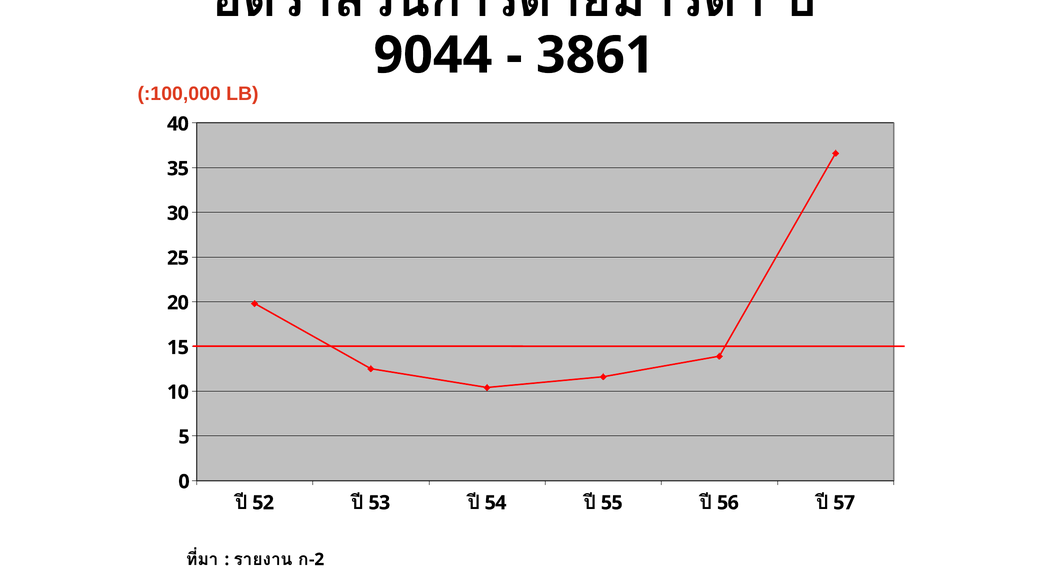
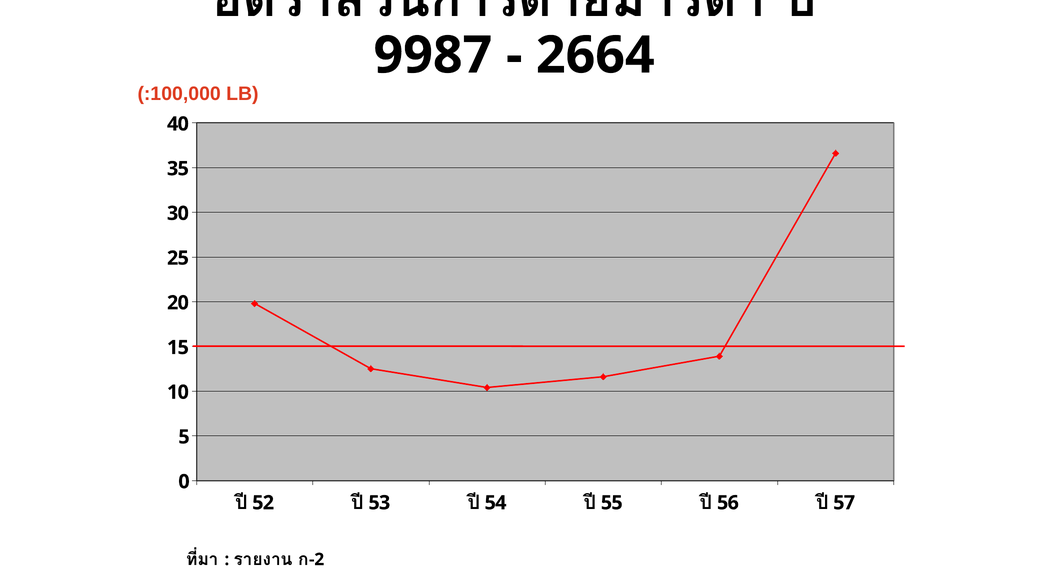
9044: 9044 -> 9987 (433, 55)
3861: 3861 -> 2664 (595, 55)
